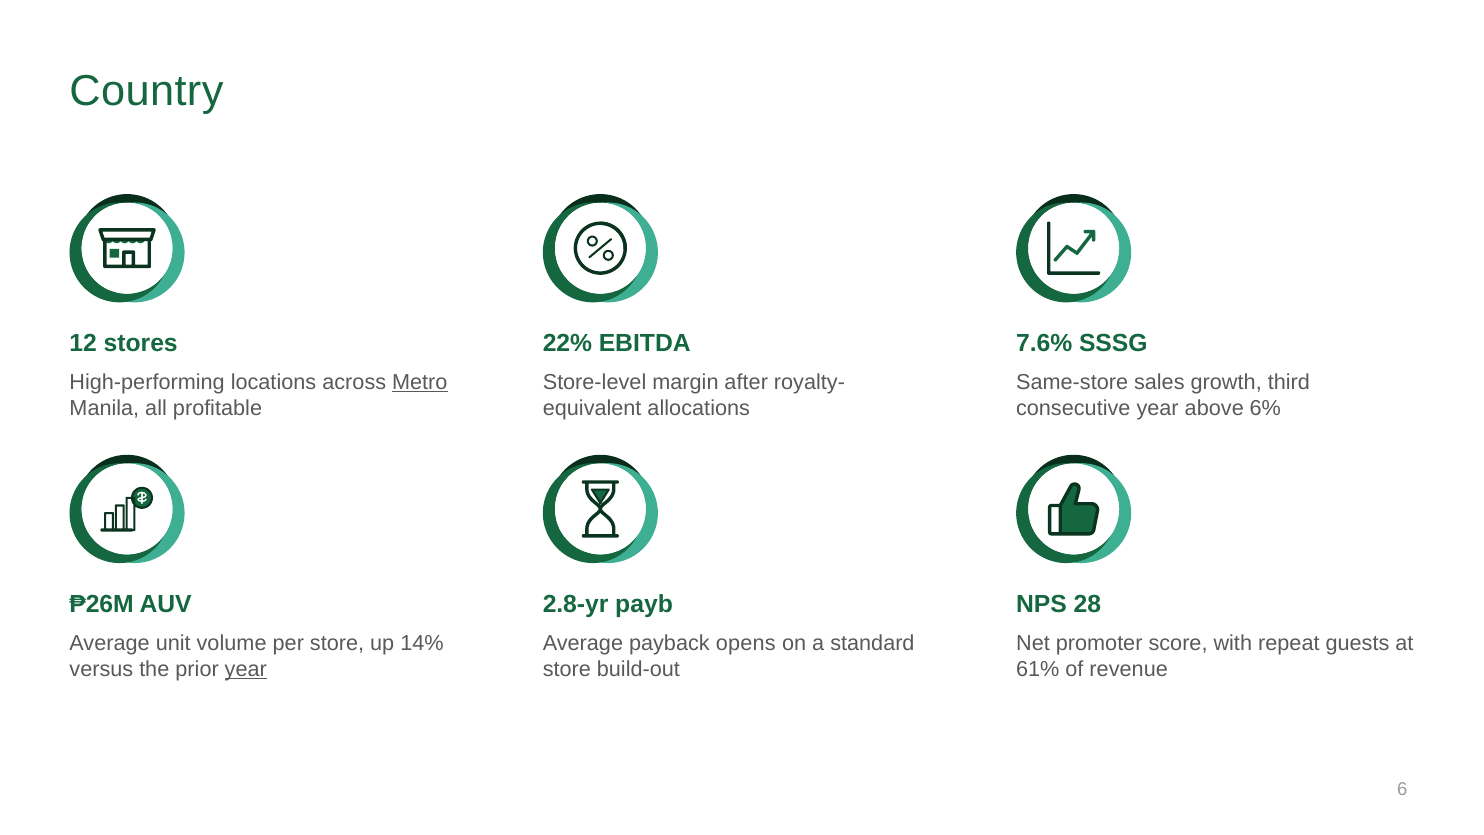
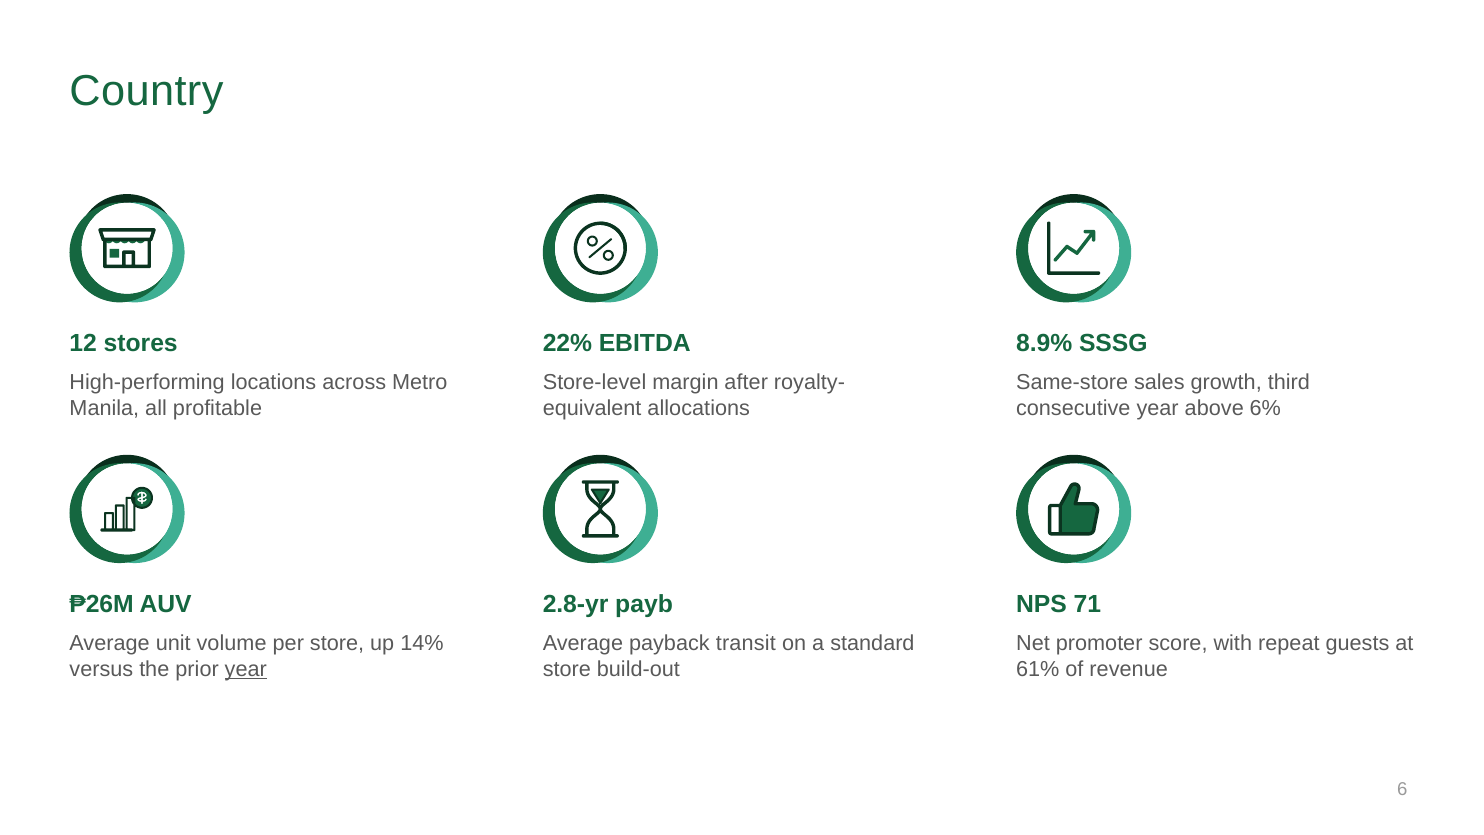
7.6%: 7.6% -> 8.9% (1044, 343)
Metro underline: present -> none (420, 382)
28: 28 -> 71 (1087, 604)
opens: opens -> transit (746, 643)
